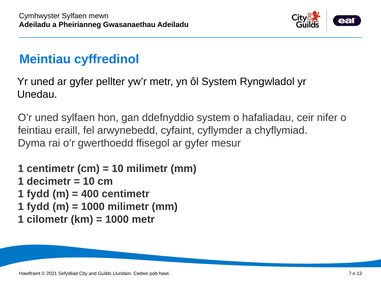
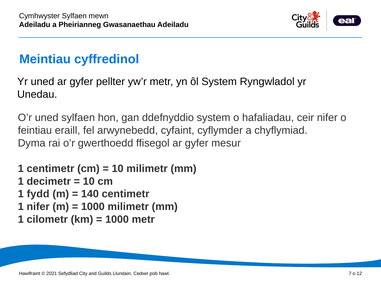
400: 400 -> 140 (90, 194)
fydd: fydd -> nifer (38, 207)
